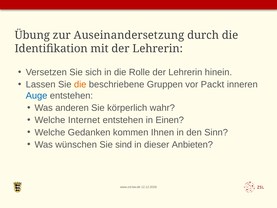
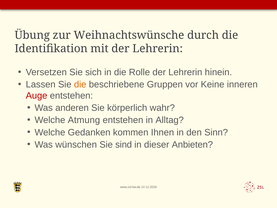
Auseinandersetzung: Auseinandersetzung -> Weihnachtswünsche (129, 35)
Packt: Packt -> Keine (213, 84)
Auge colour: blue -> red (37, 96)
Internet: Internet -> Atmung (84, 120)
Einen: Einen -> Alltag (170, 120)
